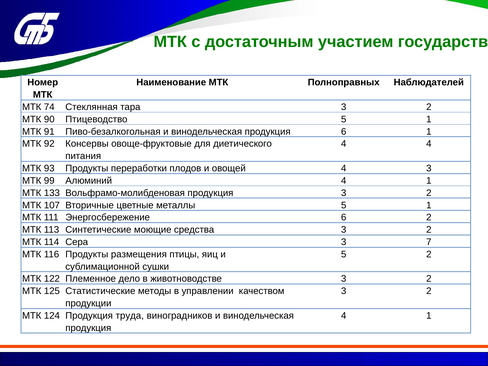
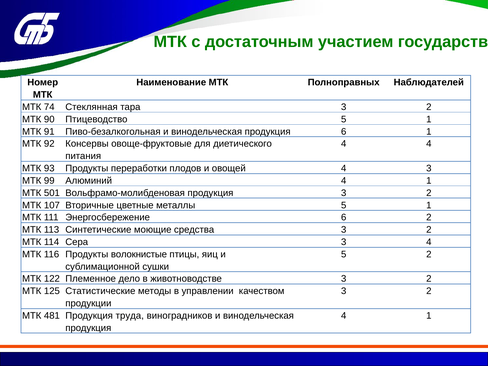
133: 133 -> 501 (52, 193)
3 7: 7 -> 4 (429, 242)
размещения: размещения -> волокнистые (139, 254)
124: 124 -> 481 (52, 316)
